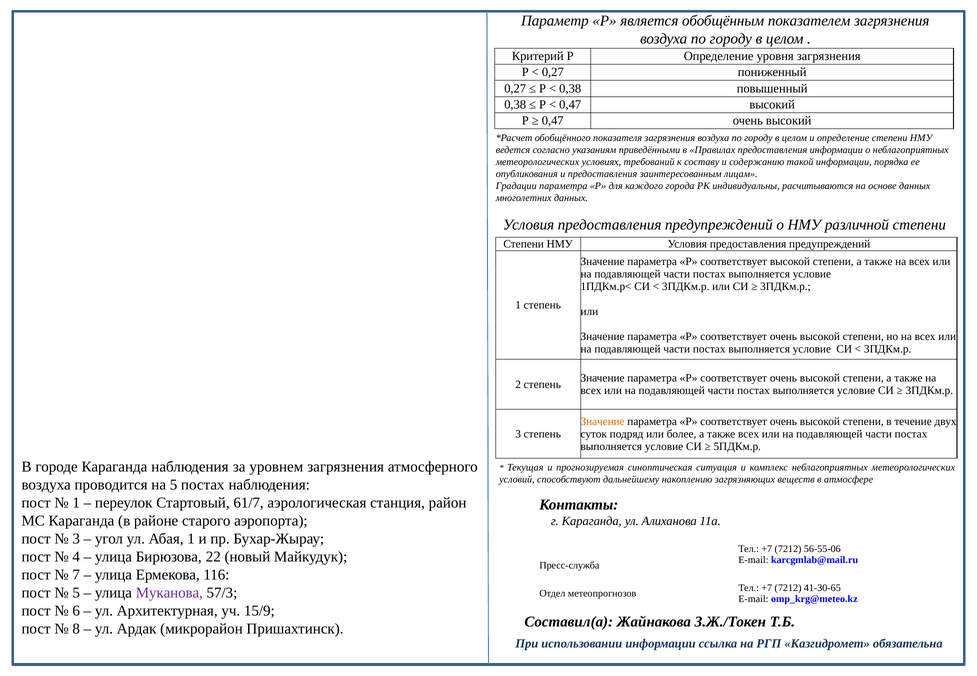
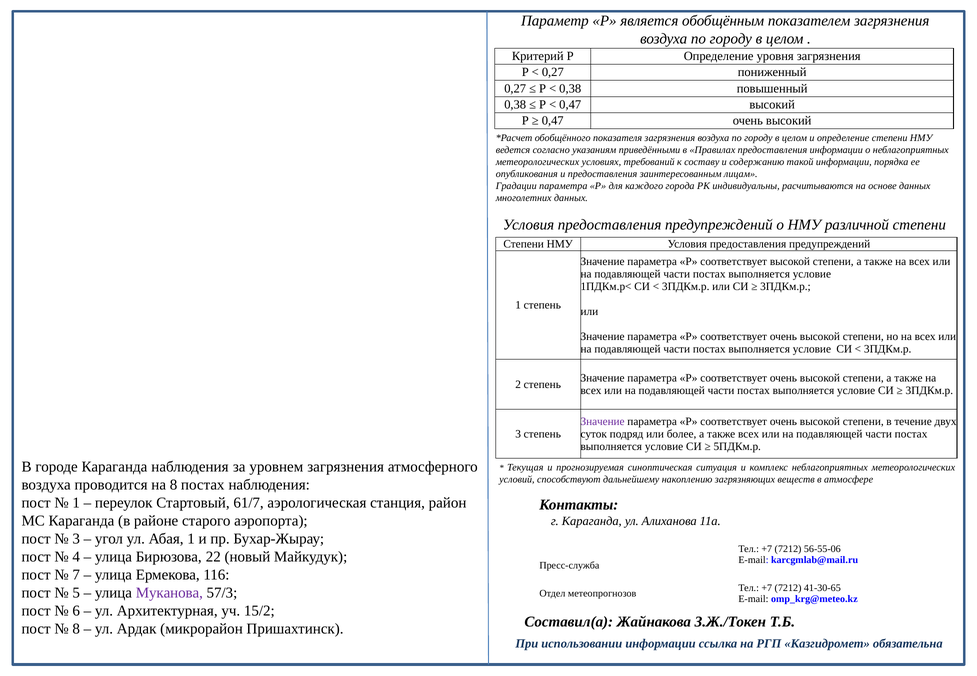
Значение colour: orange -> purple (603, 422)
на 5: 5 -> 8 (174, 485)
15/9: 15/9 -> 15/2 (259, 611)
